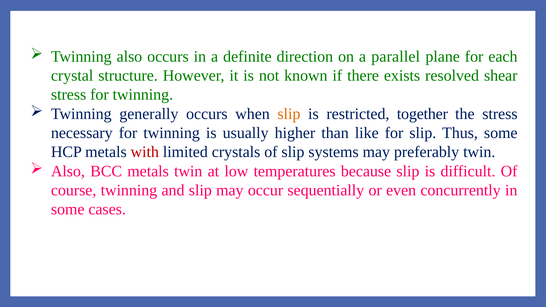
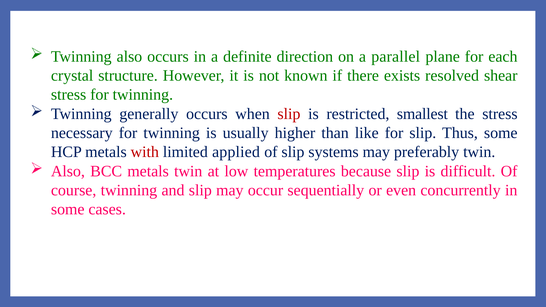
slip colour: orange -> red (289, 114)
together: together -> smallest (422, 114)
crystals: crystals -> applied (236, 152)
